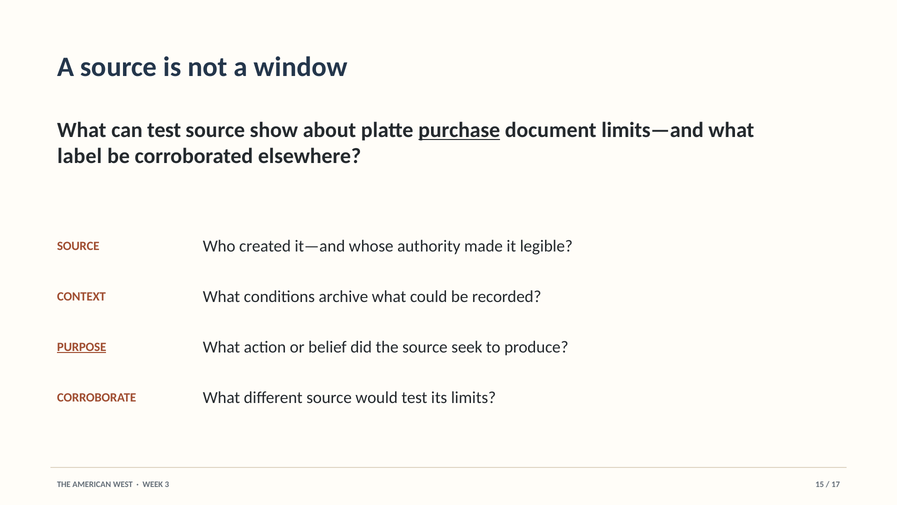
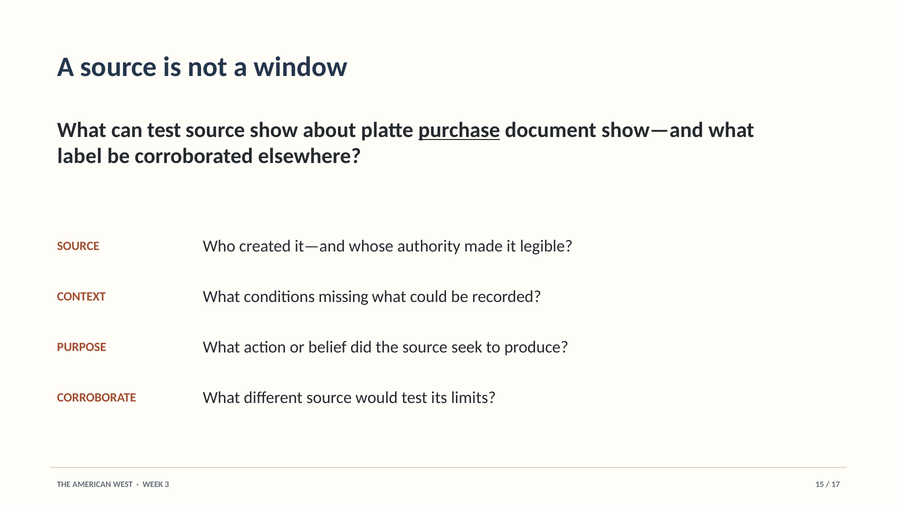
limits—and: limits—and -> show—and (652, 130)
archive: archive -> missing (343, 296)
PURPOSE underline: present -> none (82, 347)
